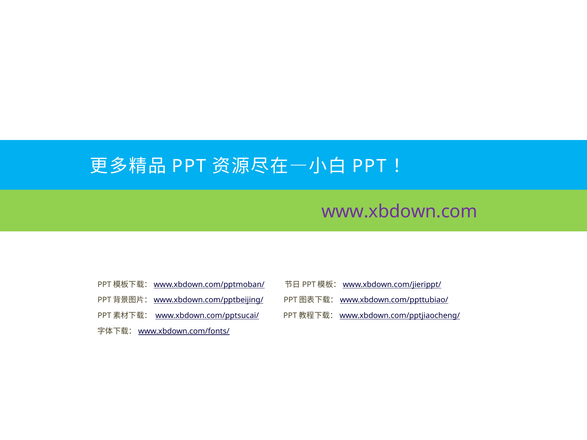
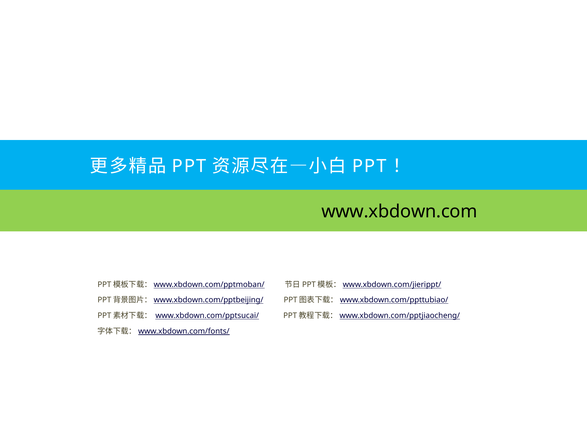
www.xbdown.com colour: purple -> black (399, 212)
